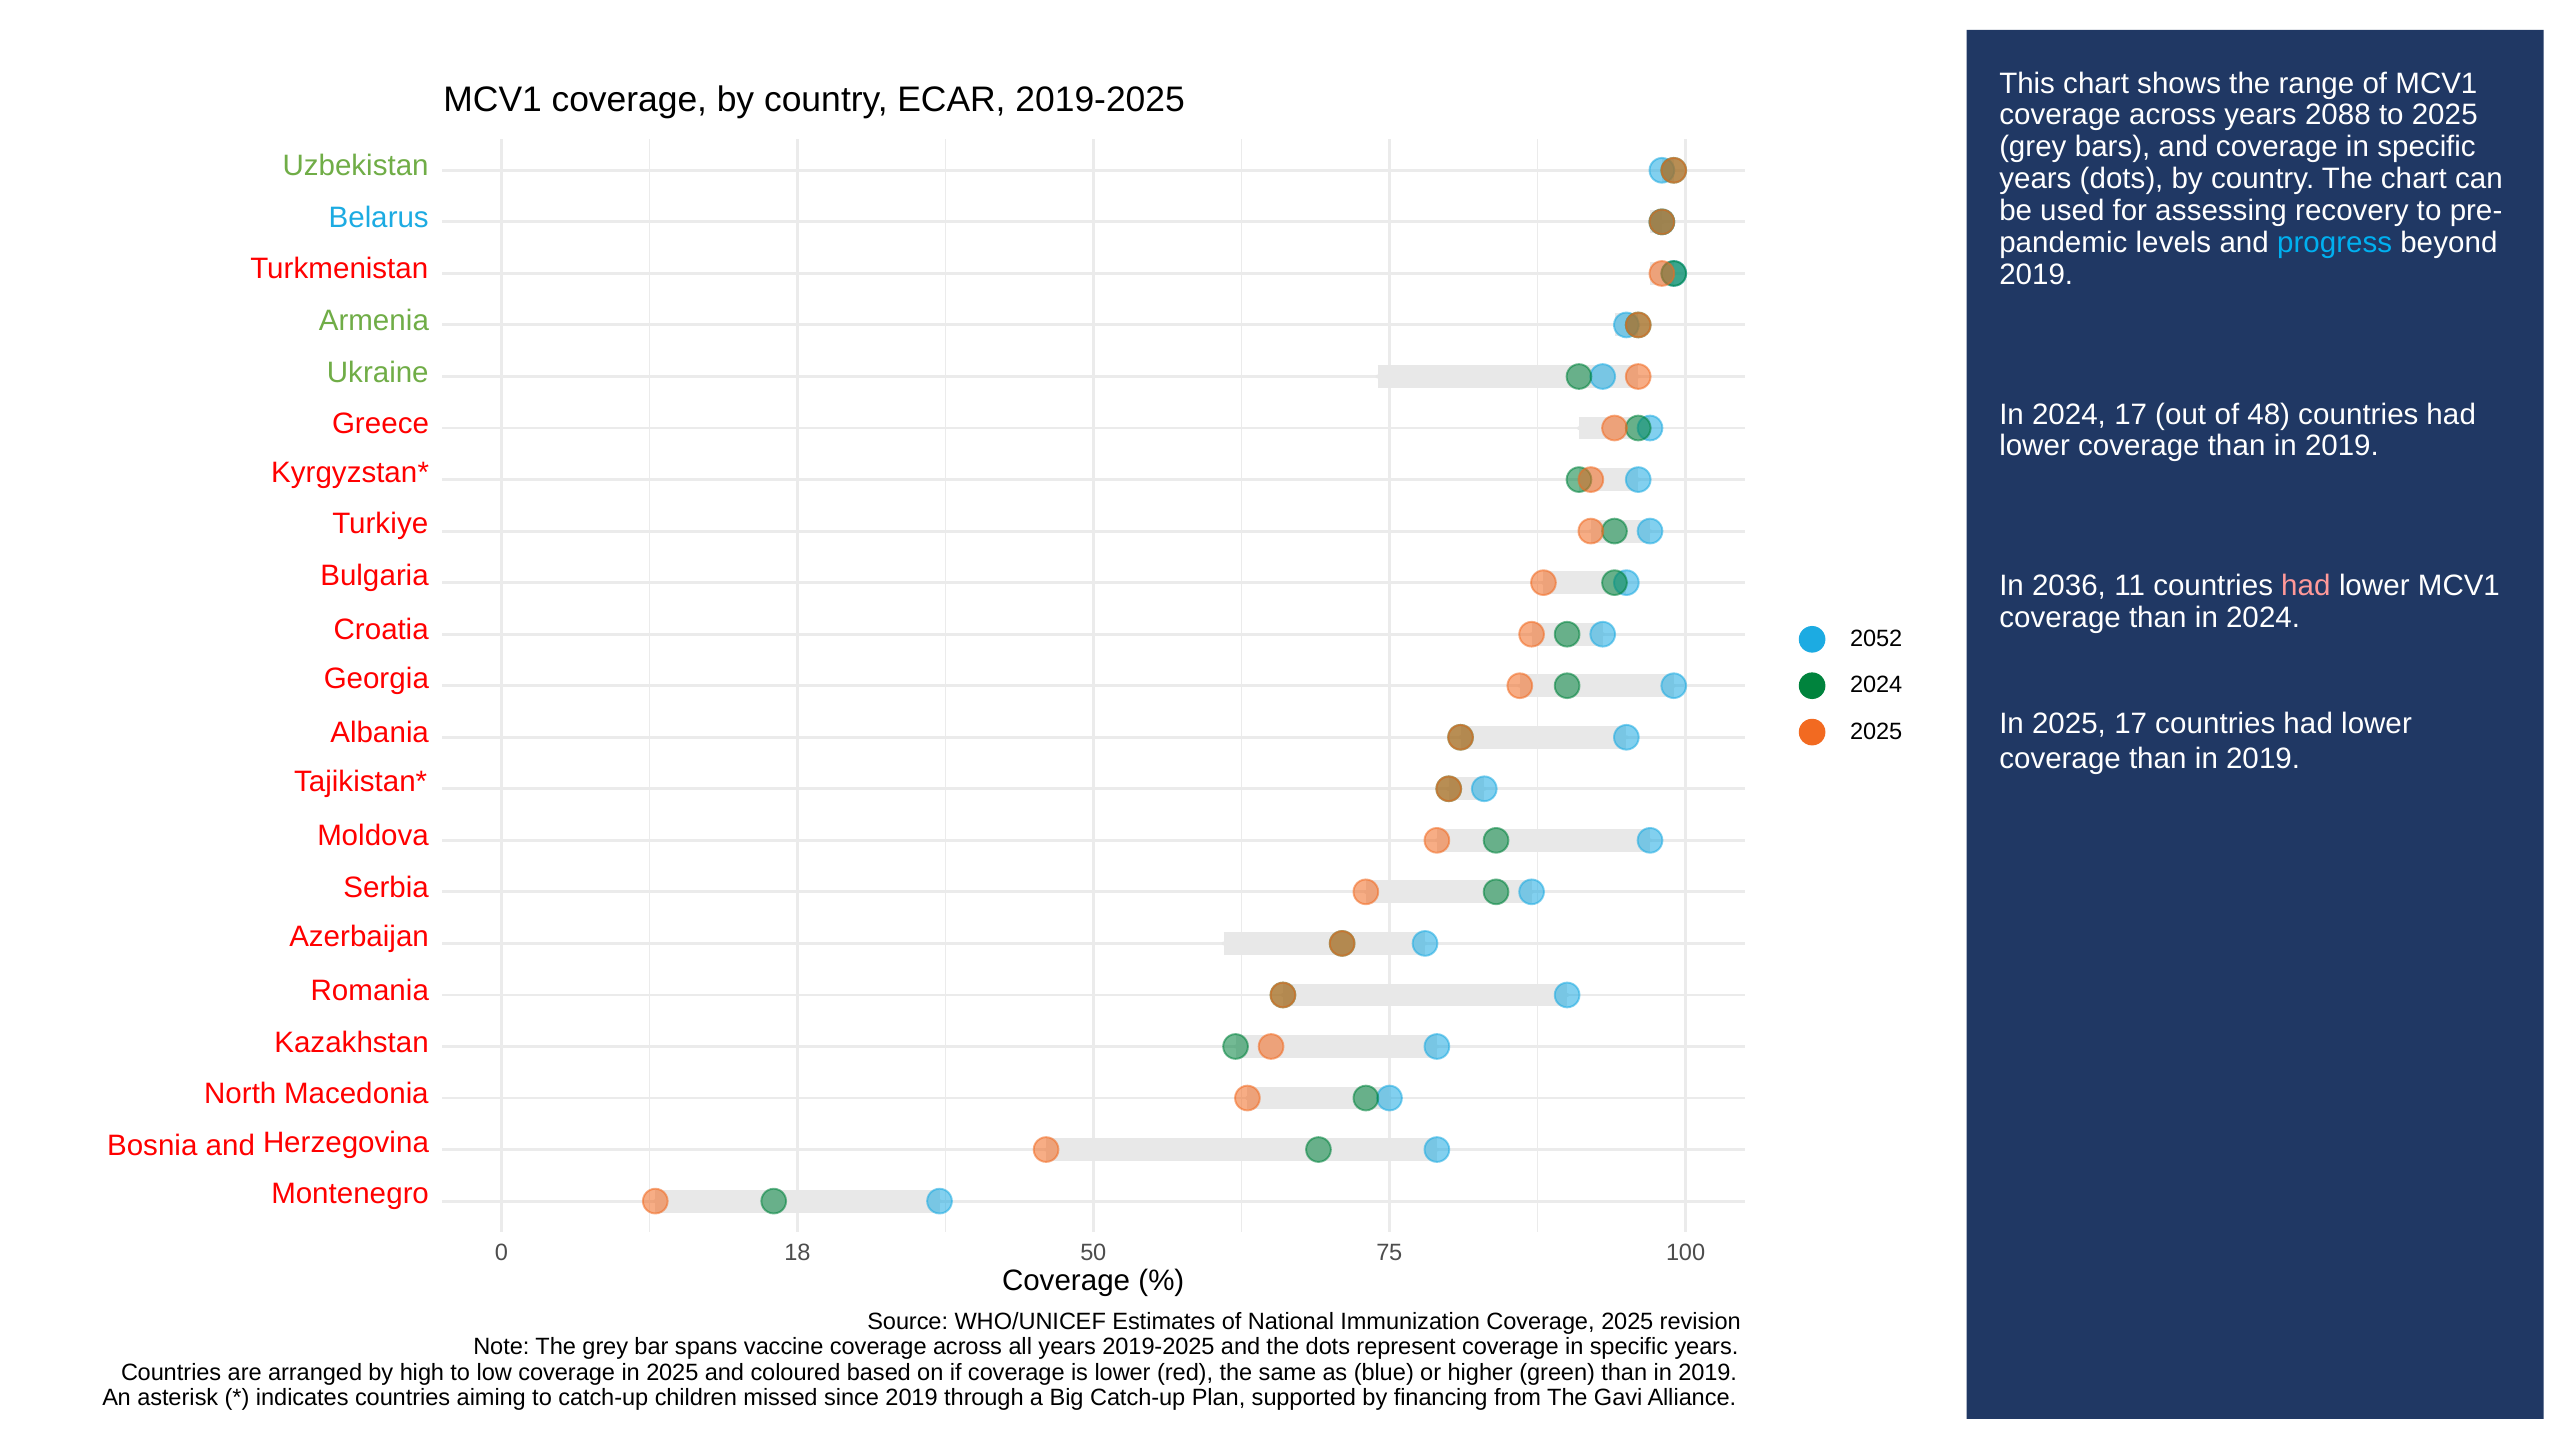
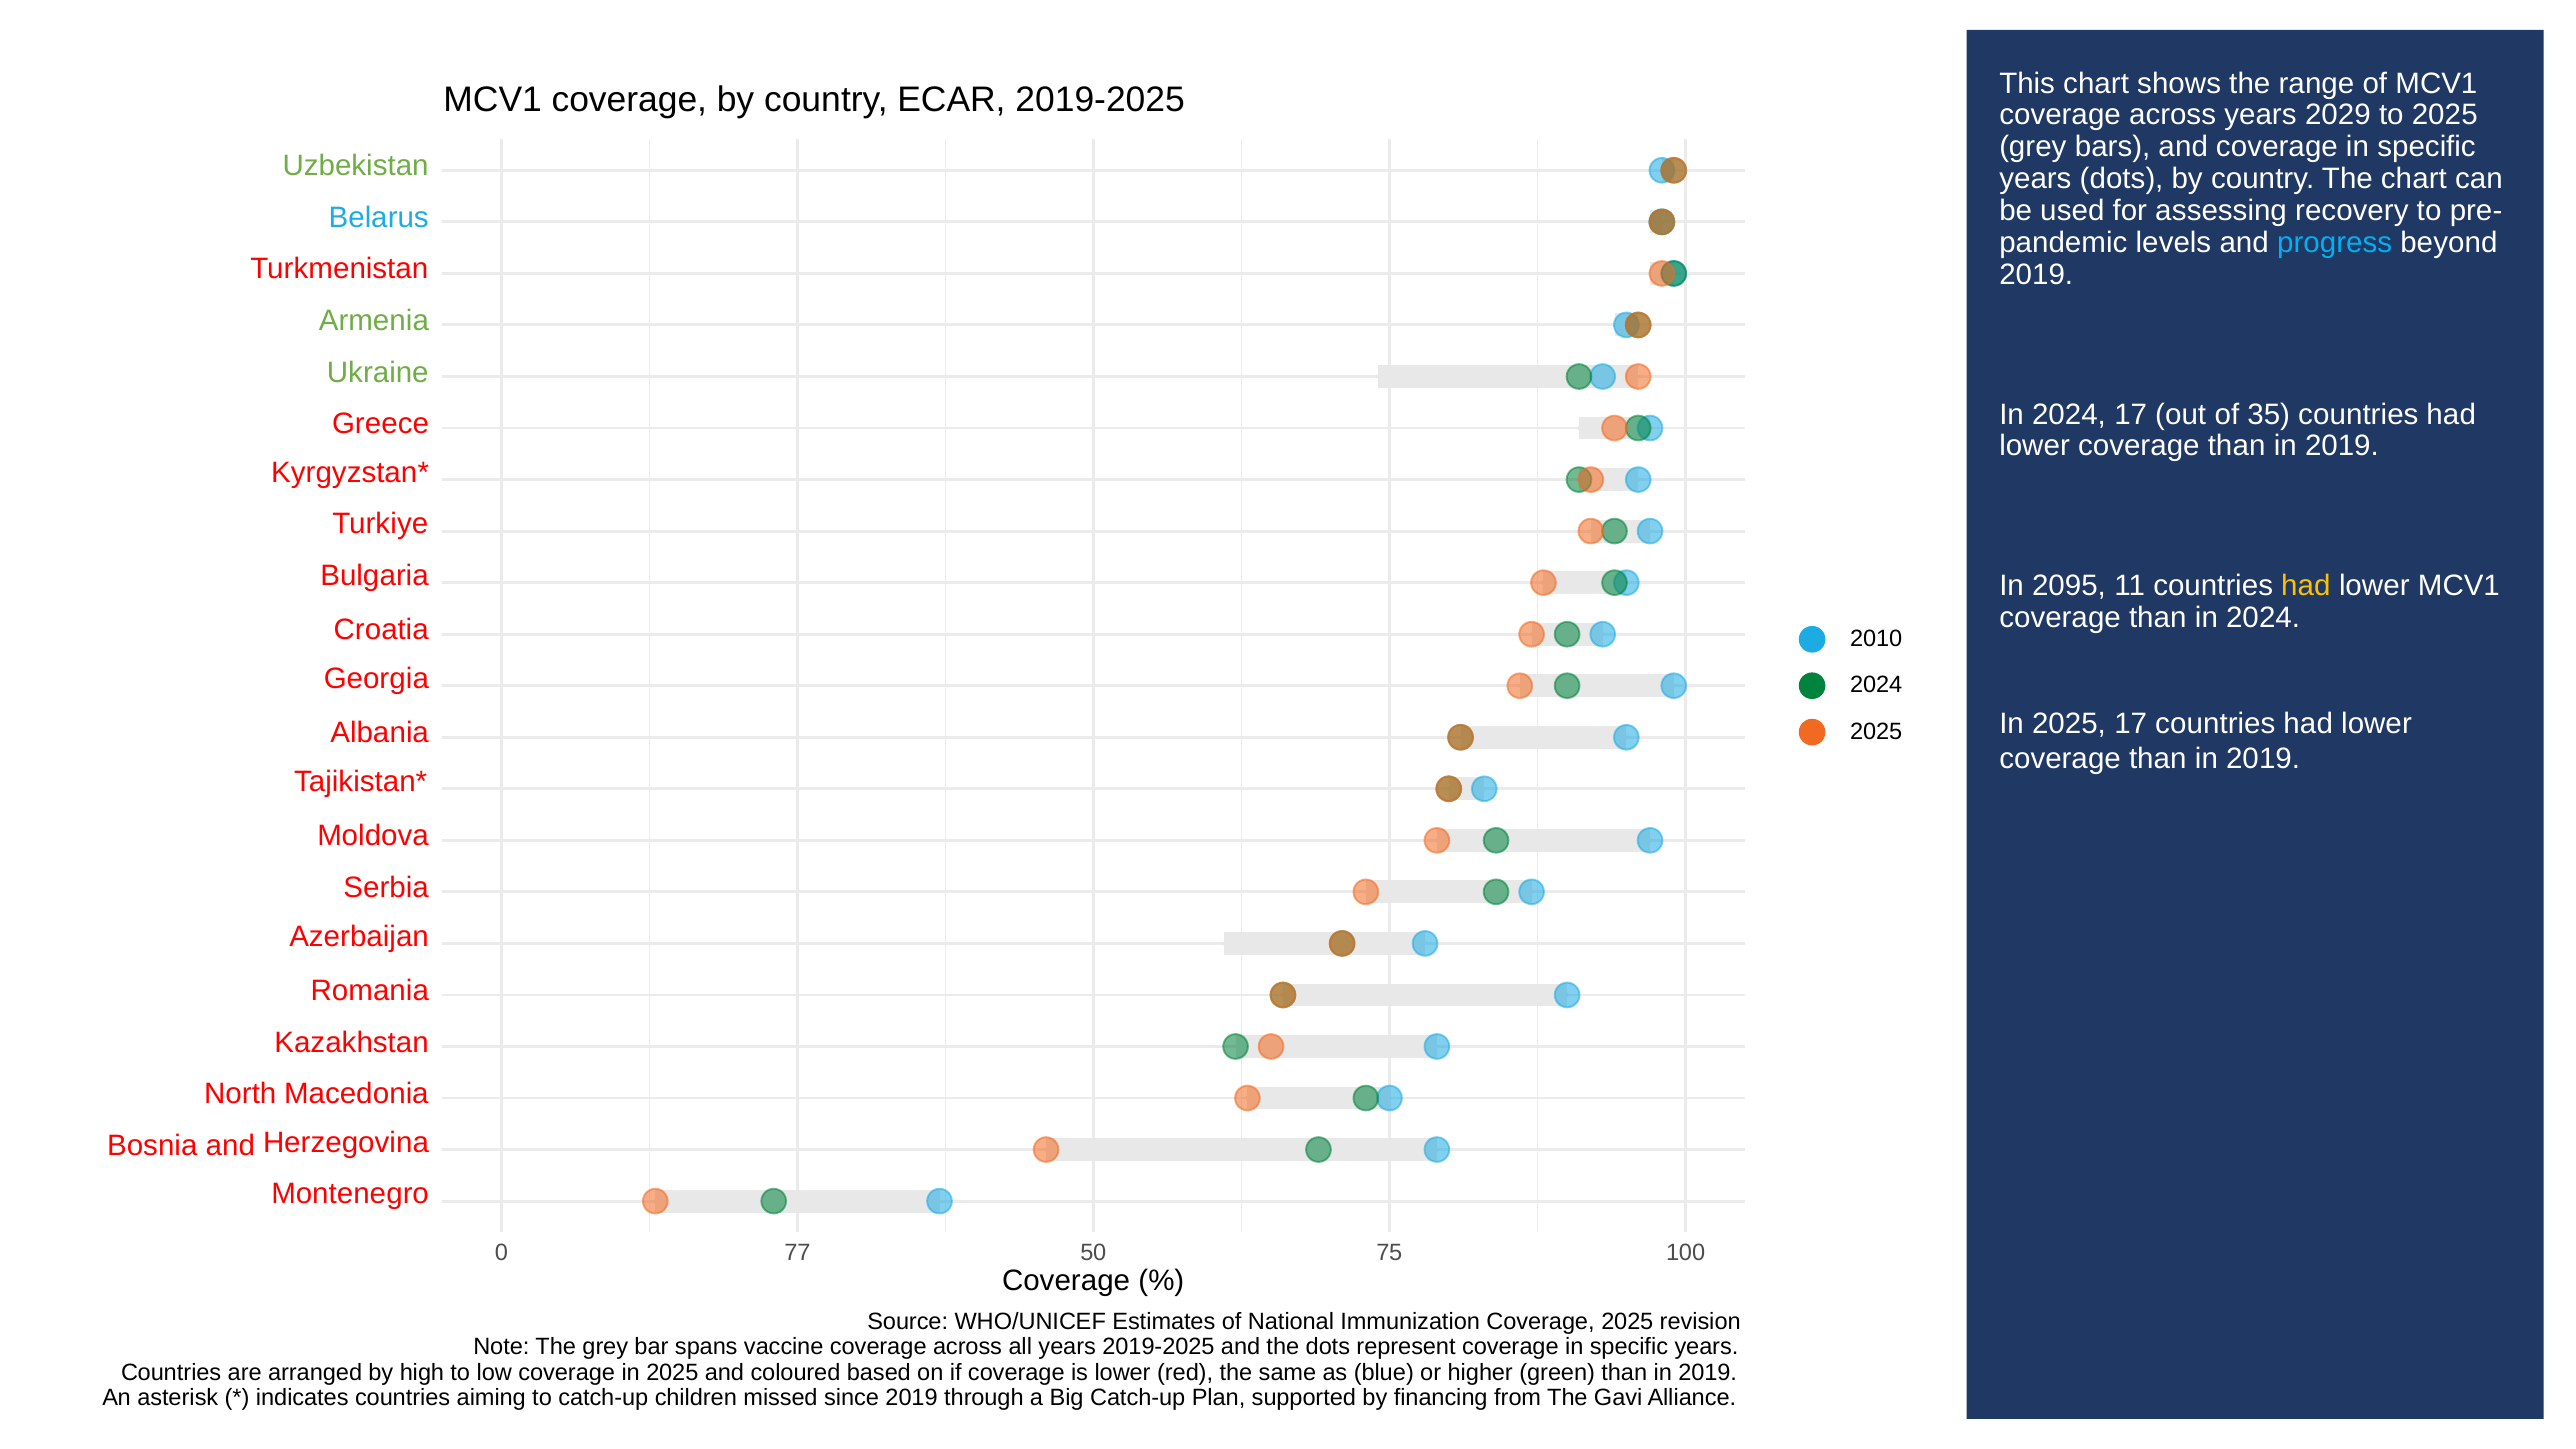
2088: 2088 -> 2029 (2338, 115)
48: 48 -> 35 (2269, 414)
2036: 2036 -> 2095 (2069, 586)
had colour: pink -> yellow (2306, 586)
2052: 2052 -> 2010 (1876, 639)
18: 18 -> 77 (797, 1253)
